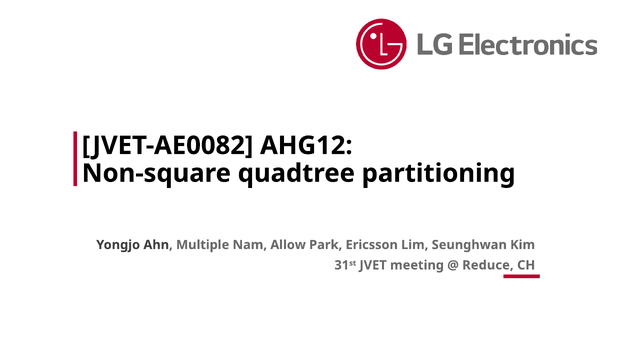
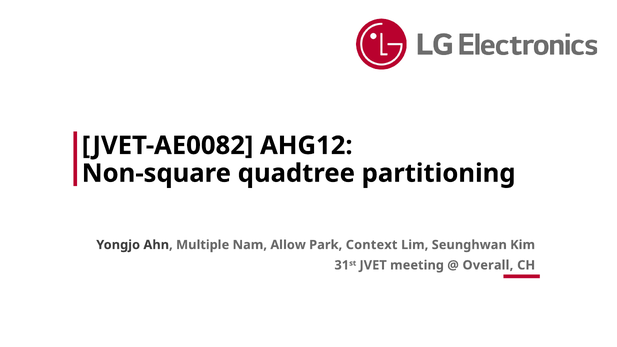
Ericsson: Ericsson -> Context (372, 245)
Reduce: Reduce -> Overall (488, 265)
